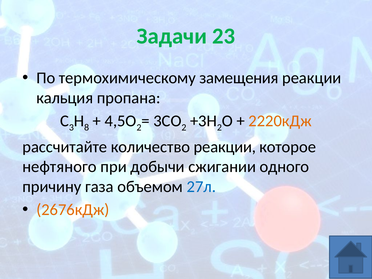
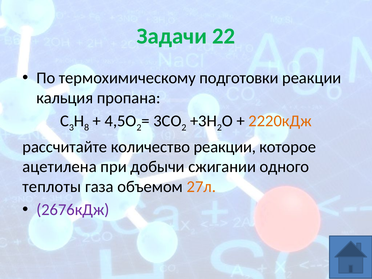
23: 23 -> 22 (224, 36)
замещения: замещения -> подготовки (239, 78)
нефтяного: нефтяного -> ацетилена (60, 167)
причину: причину -> теплоты (52, 187)
27л colour: blue -> orange (201, 187)
2676кДж colour: orange -> purple (73, 210)
